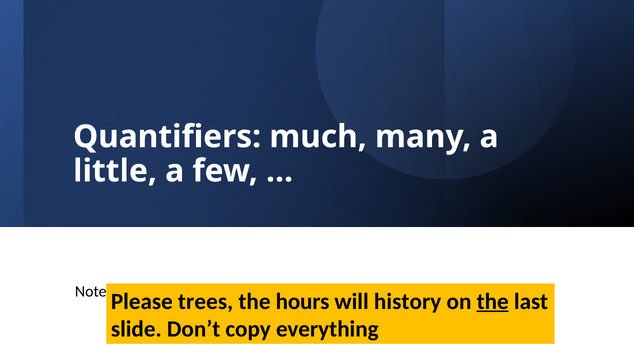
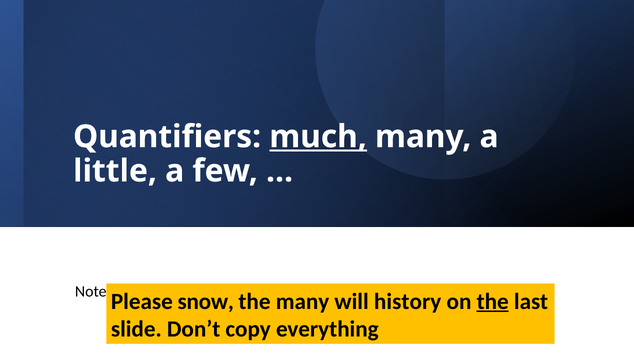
much underline: none -> present (318, 137)
trees: trees -> snow (206, 301)
the hours: hours -> many (302, 301)
